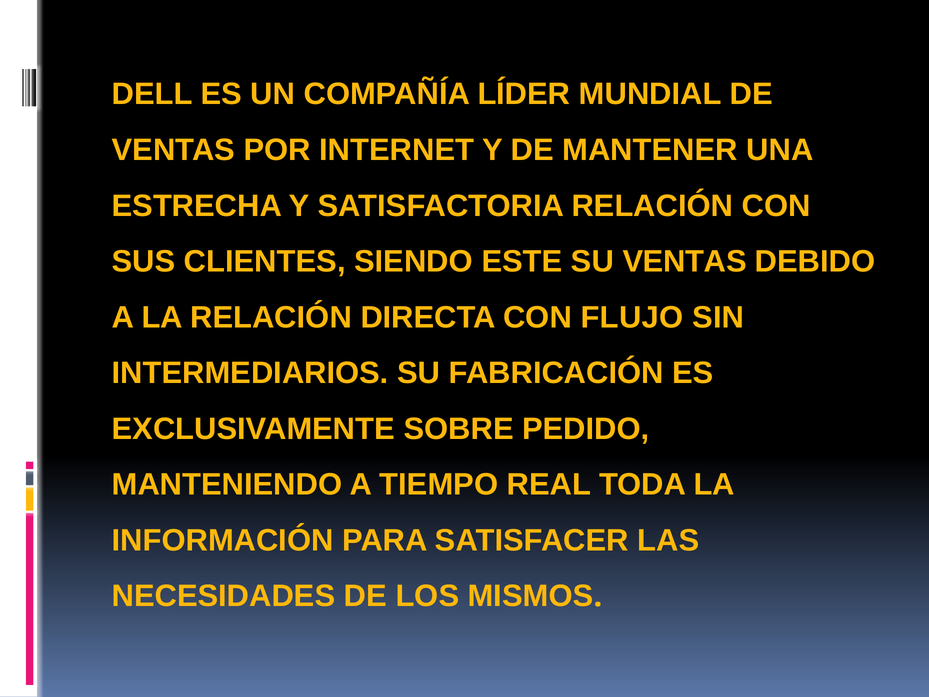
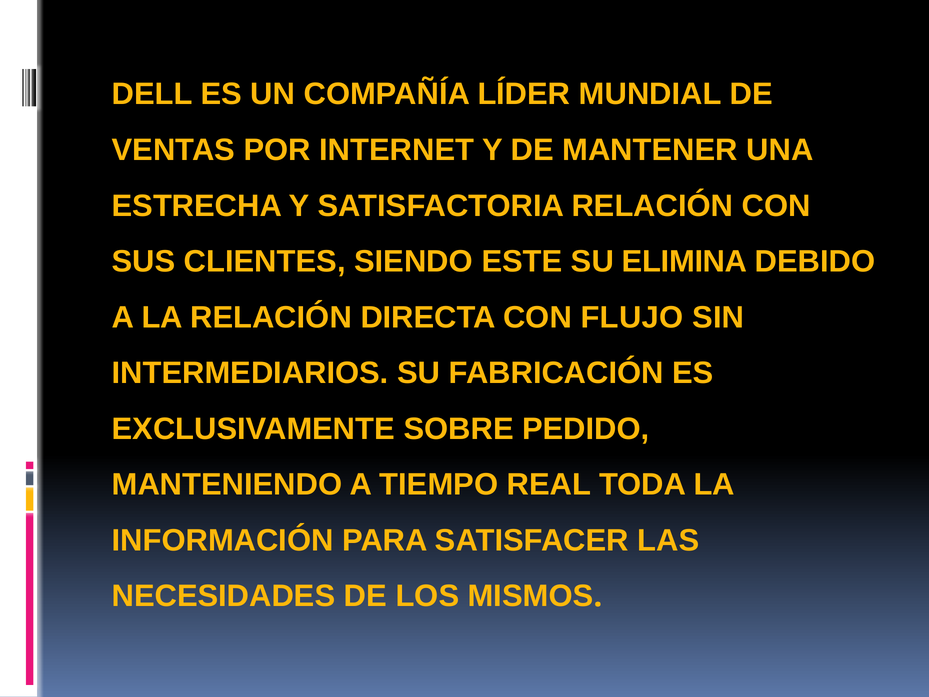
SU VENTAS: VENTAS -> ELIMINA (685, 261)
